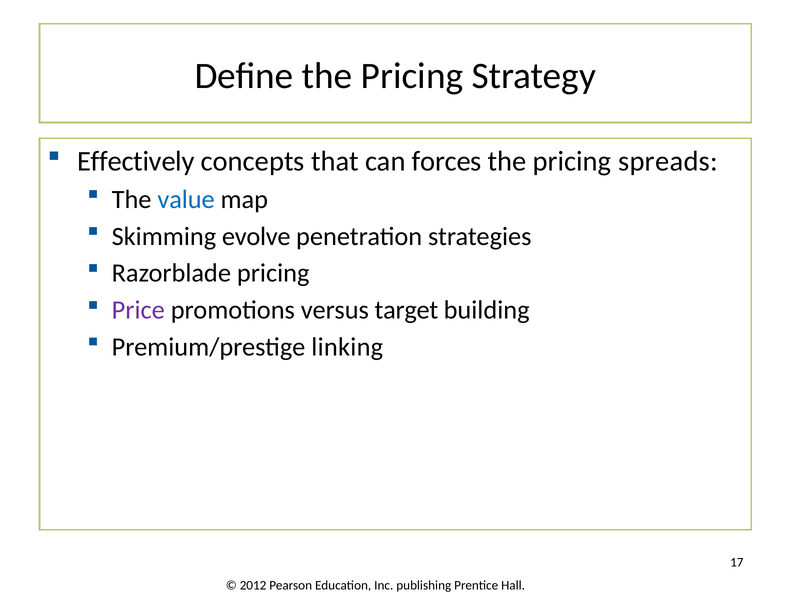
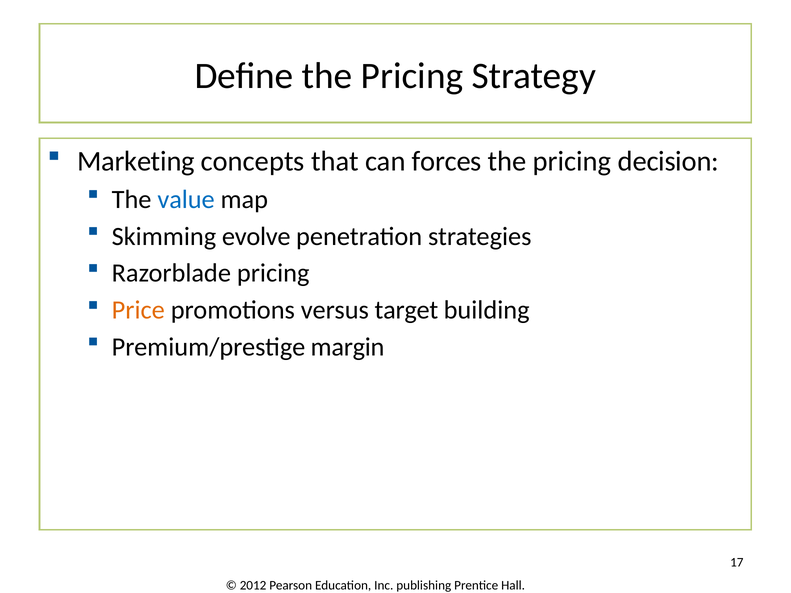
Effectively: Effectively -> Marketing (136, 162)
spreads: spreads -> decision (668, 162)
Price colour: purple -> orange (138, 310)
linking: linking -> margin (348, 347)
